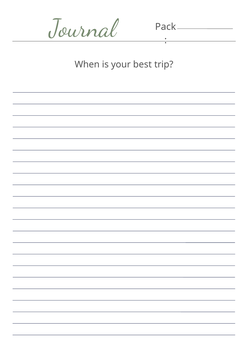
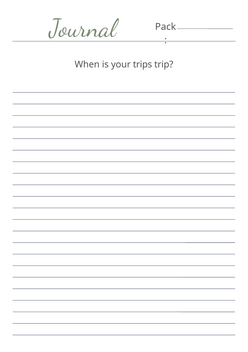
best: best -> trips (143, 64)
